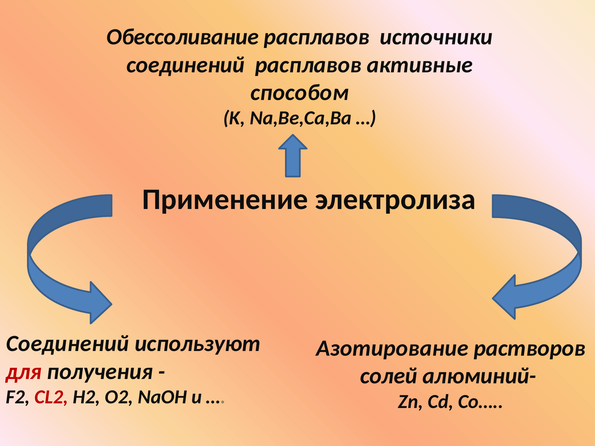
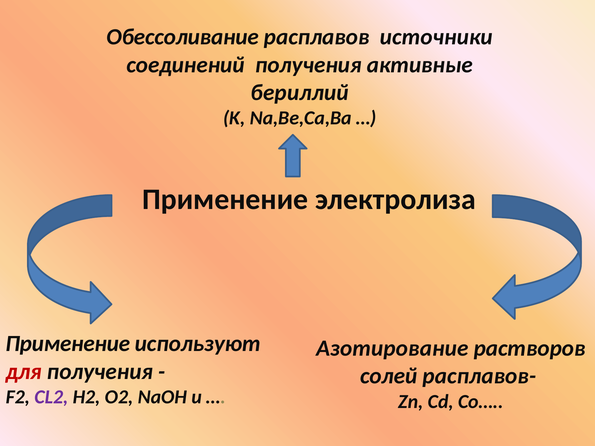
соединений расплавов: расплавов -> получения (308, 65)
способом: способом -> бериллий (300, 93)
Соединений: Соединений -> Применение (68, 344)
алюминий-: алюминий- -> расплавов- (479, 376)
CL2 colour: red -> purple (51, 397)
